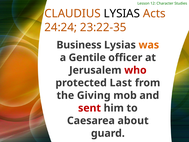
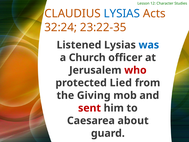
LYSIAS colour: black -> blue (122, 14)
24:24: 24:24 -> 32:24 (61, 27)
Business: Business -> Listened (79, 45)
was colour: orange -> blue (149, 45)
Gentile: Gentile -> Church (87, 57)
Last: Last -> Lied (121, 83)
